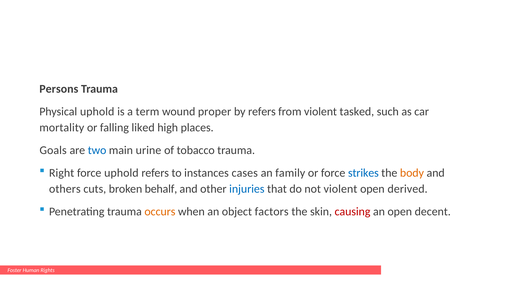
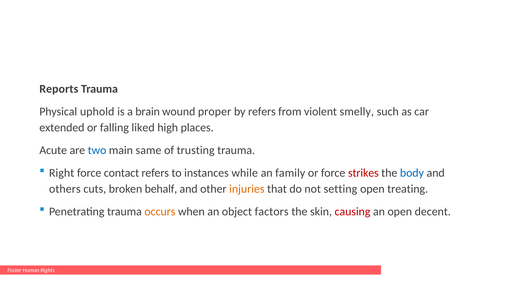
Persons: Persons -> Reports (59, 89)
term: term -> brain (148, 112)
tasked: tasked -> smelly (357, 112)
mortality: mortality -> extended (62, 128)
Goals: Goals -> Acute (53, 150)
urine: urine -> same (148, 150)
tobacco: tobacco -> trusting (196, 150)
force uphold: uphold -> contact (121, 173)
cases: cases -> while (245, 173)
strikes colour: blue -> red (363, 173)
body colour: orange -> blue (412, 173)
injuries colour: blue -> orange (247, 189)
not violent: violent -> setting (340, 189)
derived: derived -> treating (408, 189)
